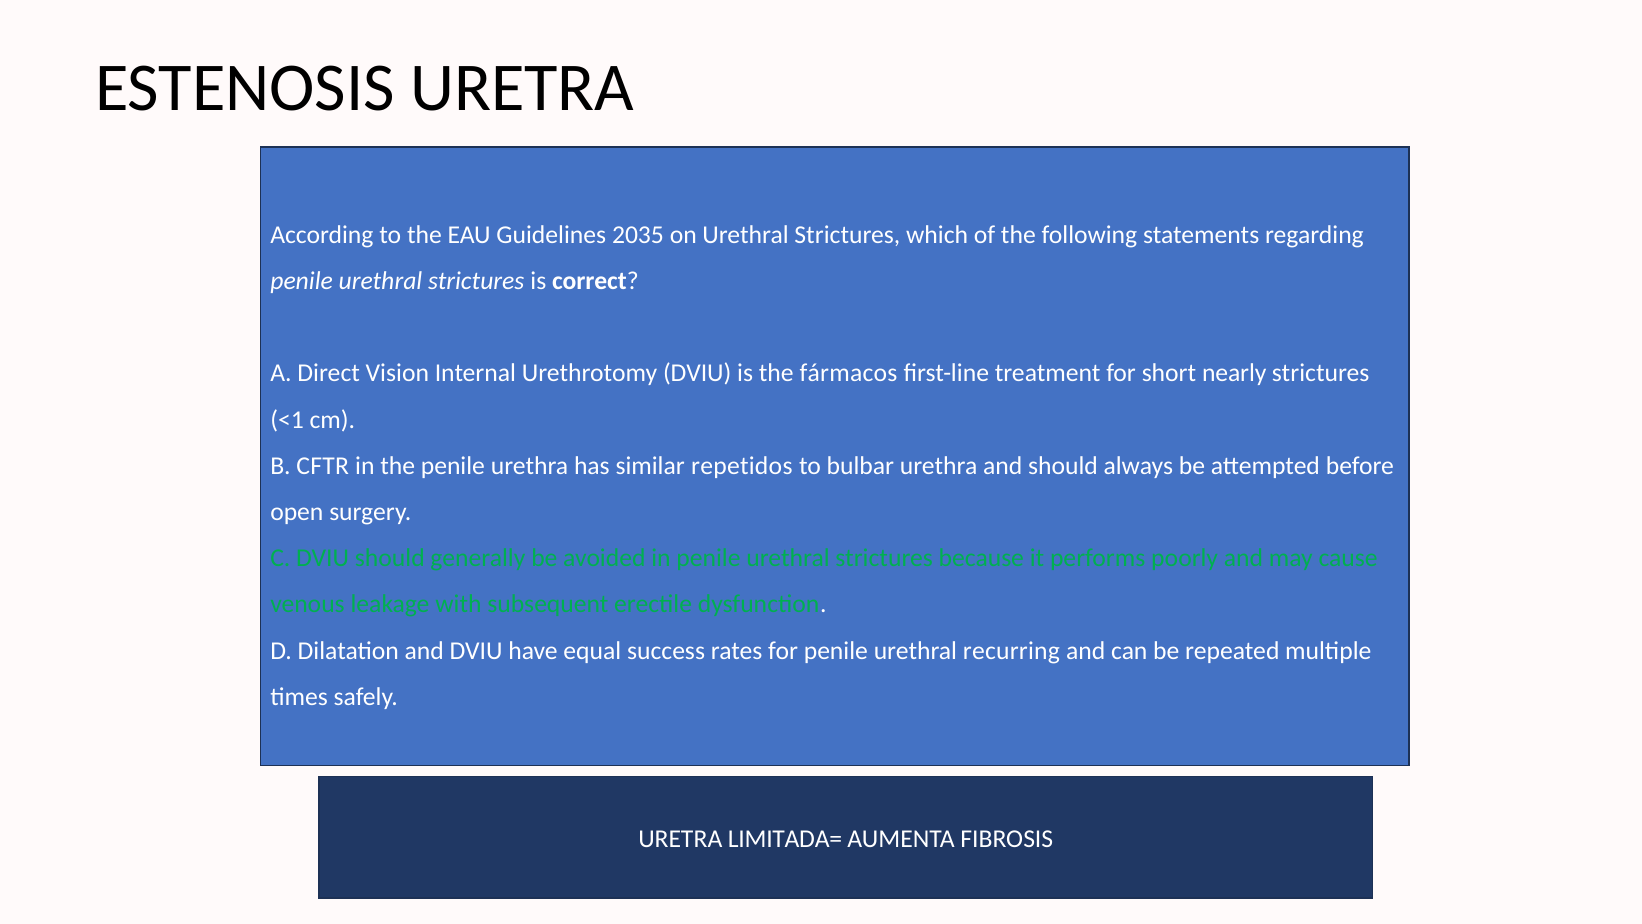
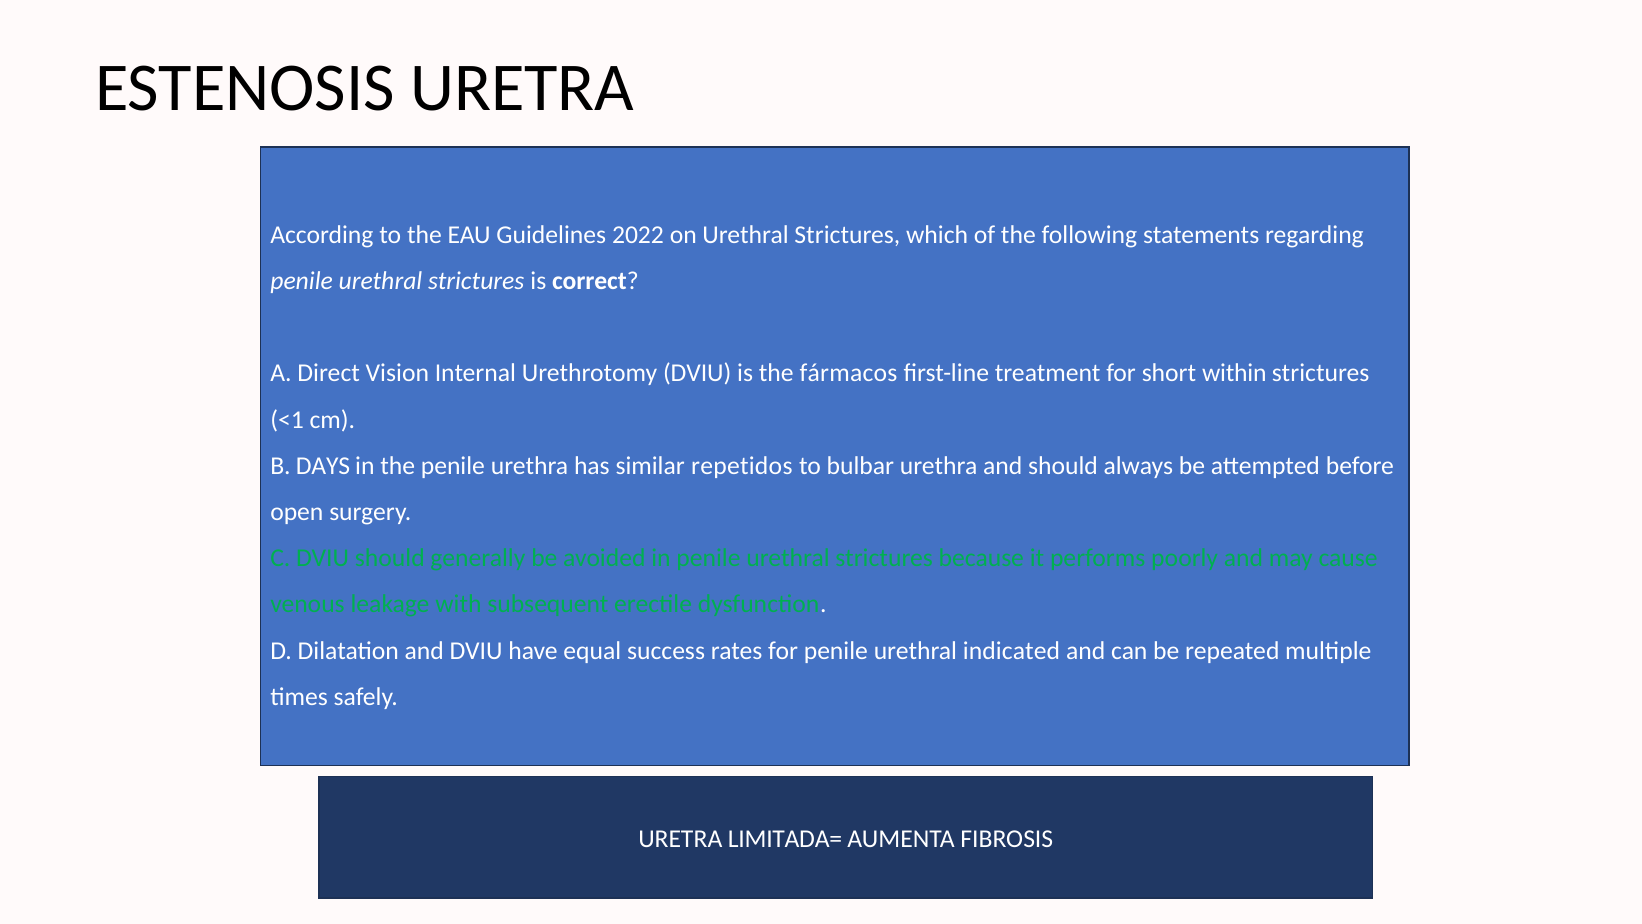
2035: 2035 -> 2022 (638, 235)
nearly: nearly -> within (1234, 373)
CFTR: CFTR -> DAYS (323, 466)
recurring: recurring -> indicated (1012, 650)
